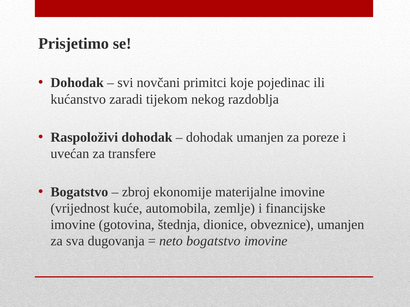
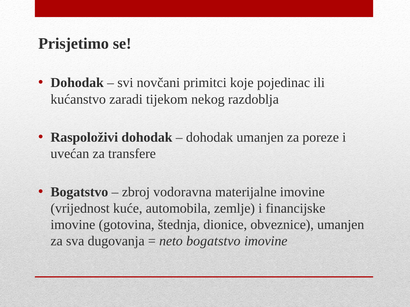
ekonomije: ekonomije -> vodoravna (182, 192)
